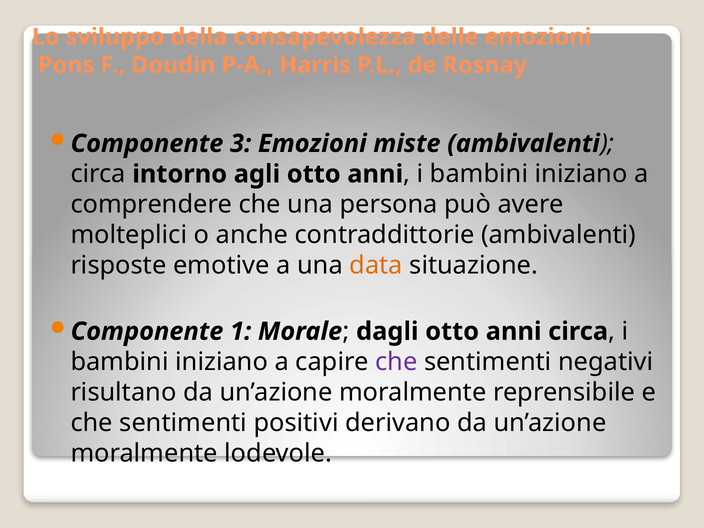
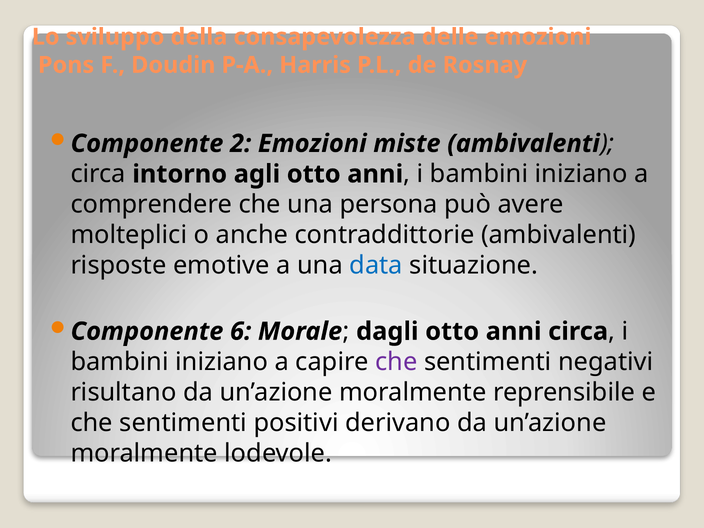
3: 3 -> 2 (241, 144)
data colour: orange -> blue (376, 266)
1: 1 -> 6 (241, 331)
